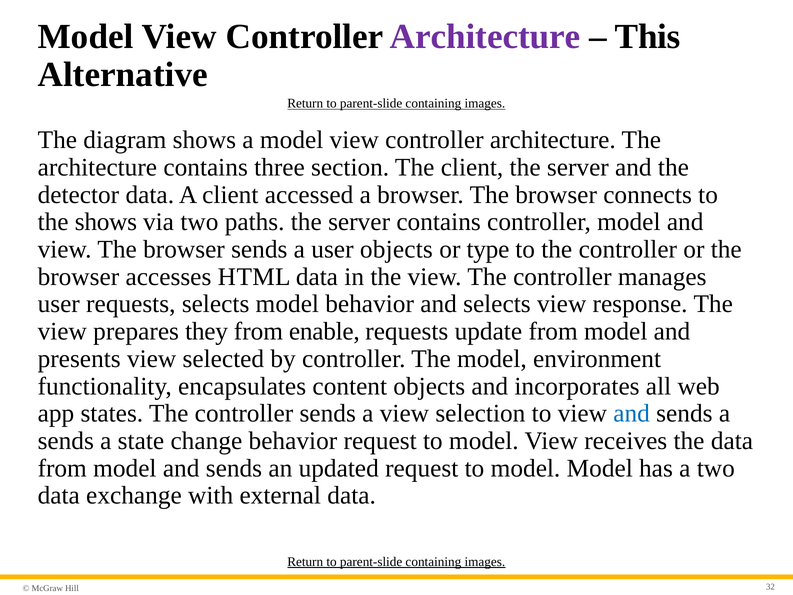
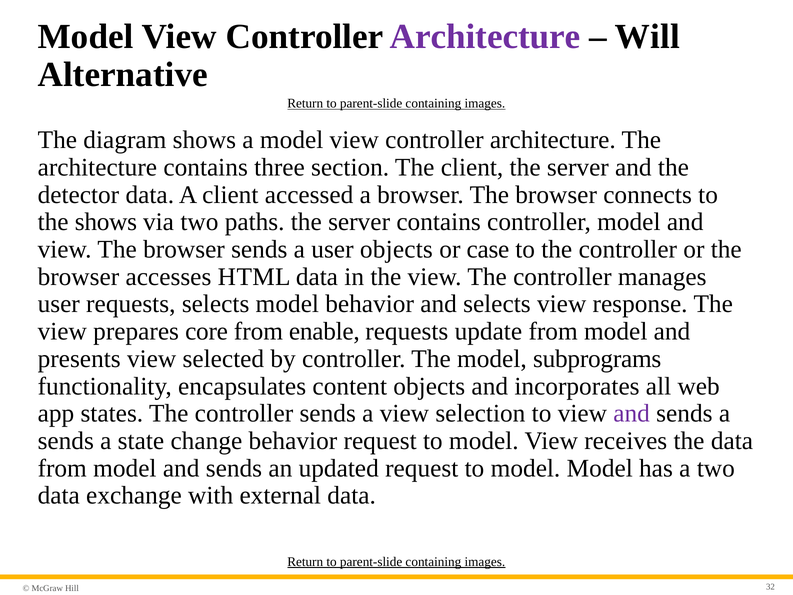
This: This -> Will (648, 37)
type: type -> case (488, 249)
they: they -> core (207, 331)
environment: environment -> subprograms (597, 359)
and colour: blue -> purple (632, 413)
